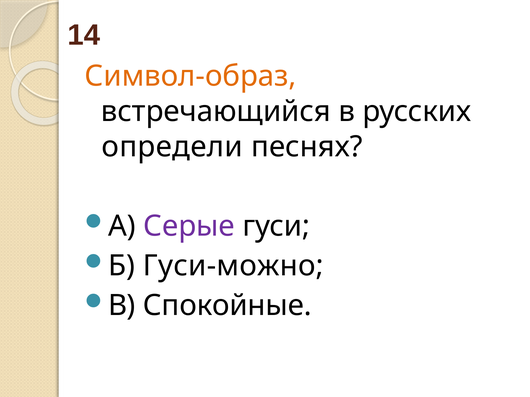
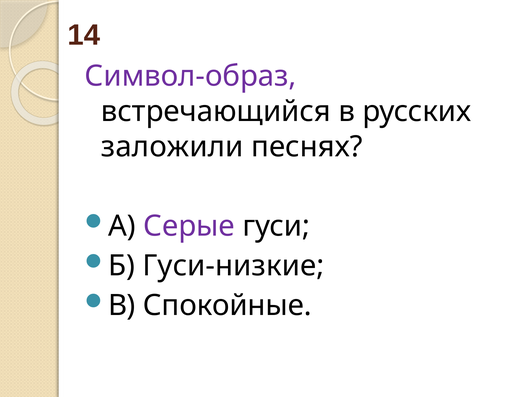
Символ-образ colour: orange -> purple (191, 76)
определи: определи -> заложили (172, 147)
Гуси-можно: Гуси-можно -> Гуси-низкие (233, 266)
